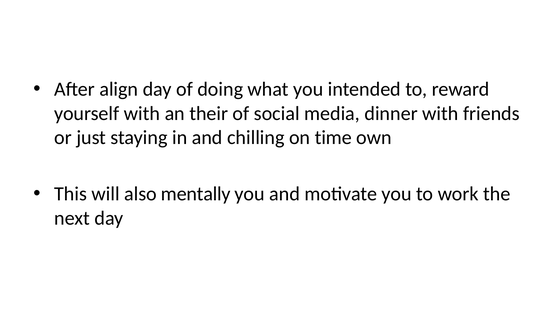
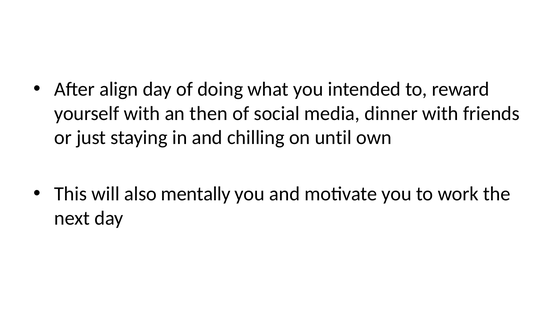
their: their -> then (209, 113)
time: time -> until (333, 138)
